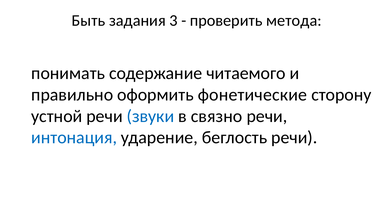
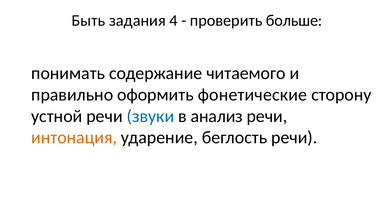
3: 3 -> 4 (174, 21)
метода: метода -> больше (294, 21)
связно: связно -> анализ (217, 116)
интонация colour: blue -> orange (74, 138)
